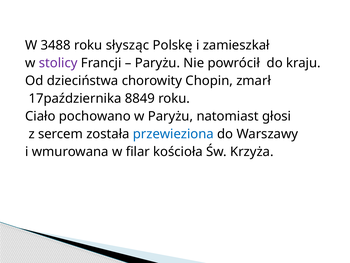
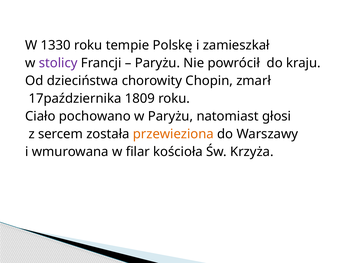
3488: 3488 -> 1330 (56, 45)
słysząc: słysząc -> tempie (127, 45)
8849: 8849 -> 1809 (140, 98)
przewieziona colour: blue -> orange (173, 134)
